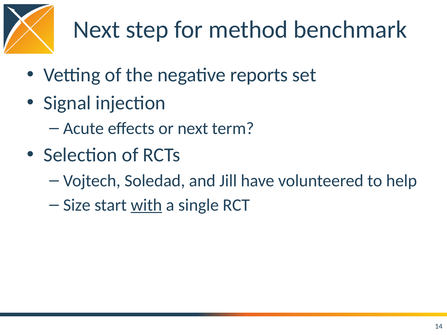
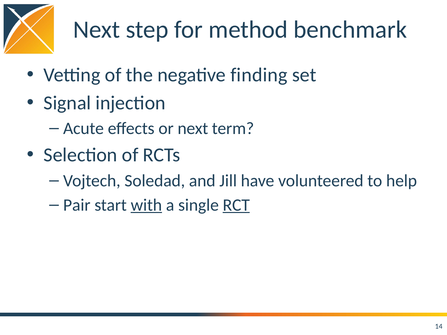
reports: reports -> finding (259, 75)
Size: Size -> Pair (77, 205)
RCT underline: none -> present (236, 205)
